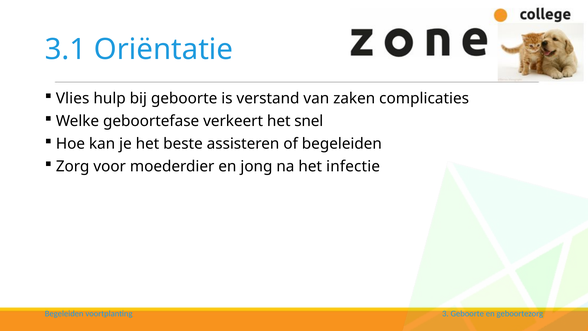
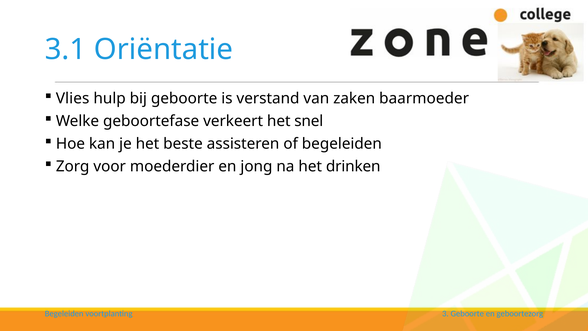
complicaties: complicaties -> baarmoeder (424, 98)
infectie: infectie -> drinken (353, 166)
